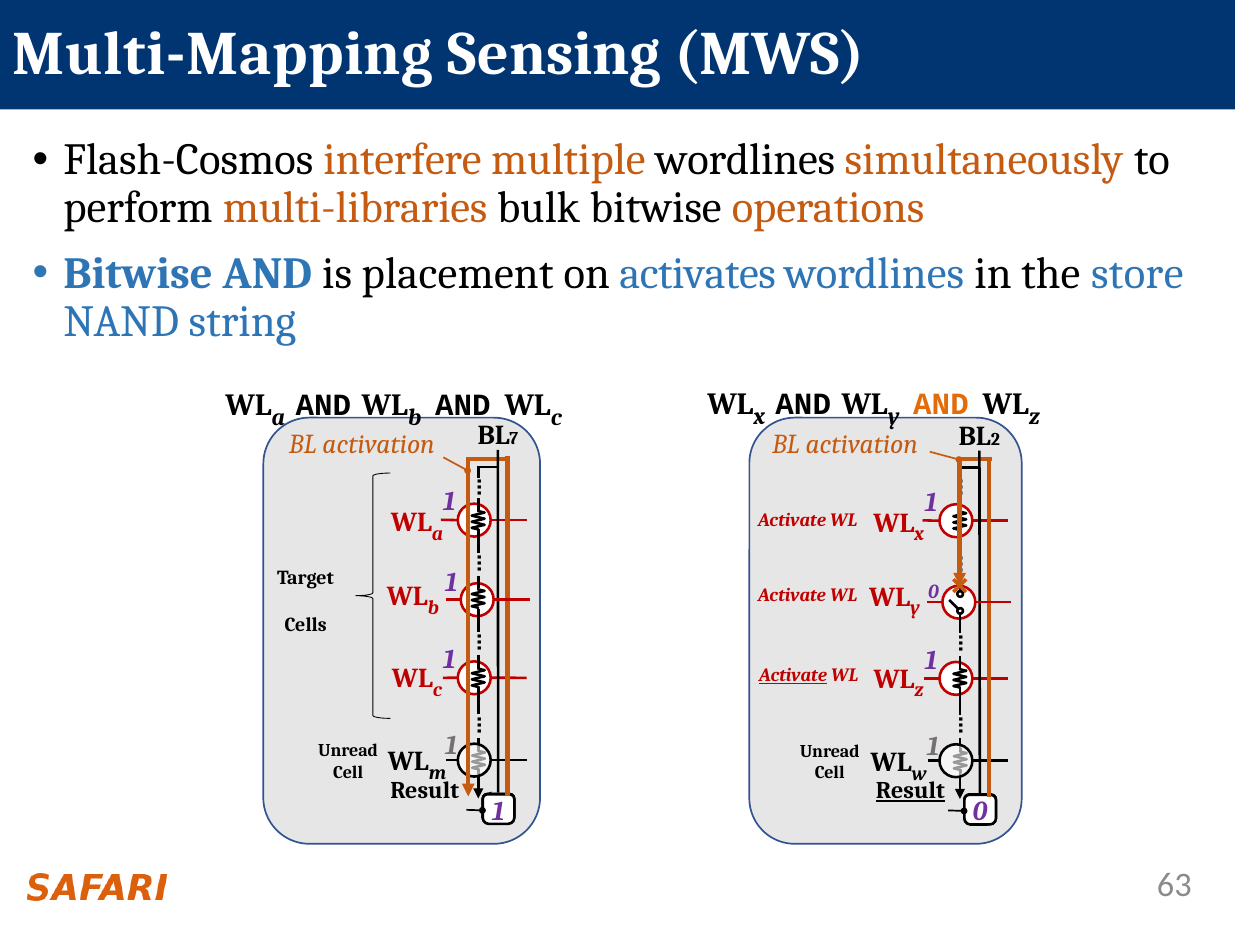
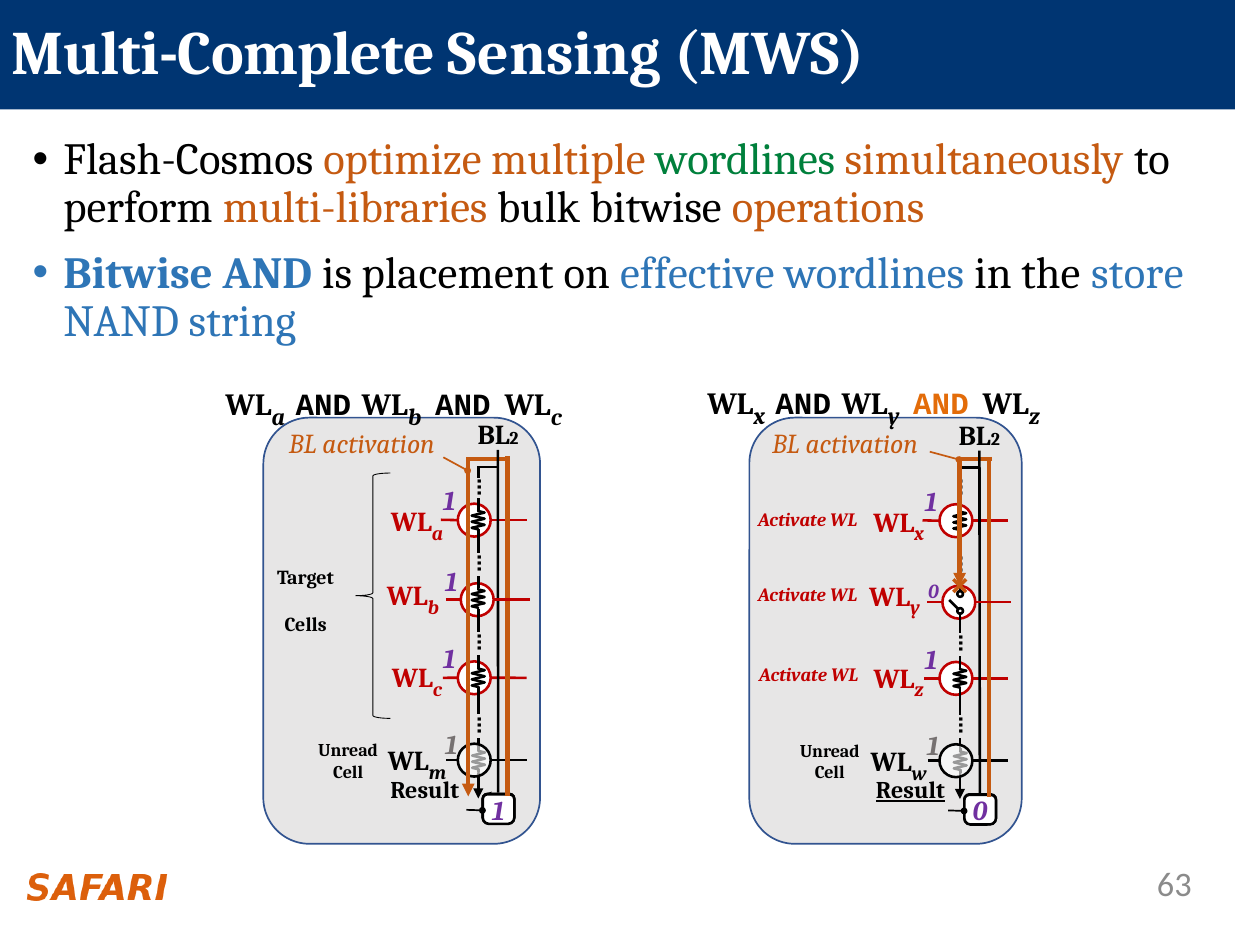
Multi-Mapping: Multi-Mapping -> Multi-Complete (224, 54)
interfere: interfere -> optimize (402, 160)
wordlines colour: black -> green (745, 160)
activates: activates -> effective (697, 274)
7: 7 -> 2 (514, 439)
Activate underline: present -> none (793, 676)
